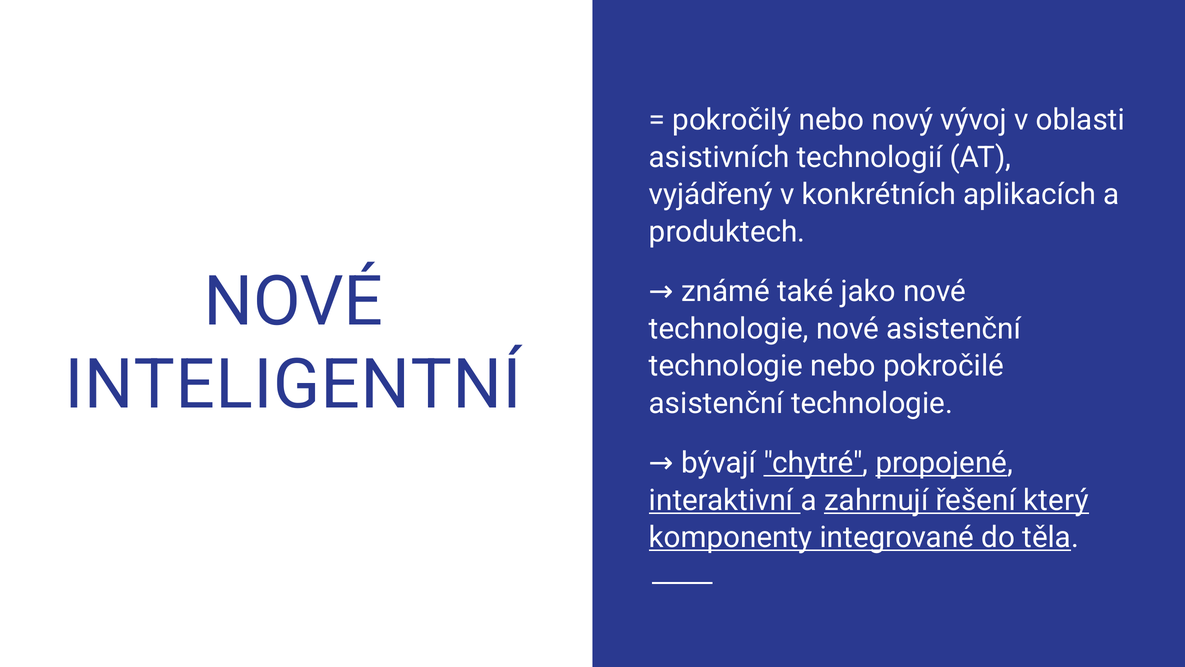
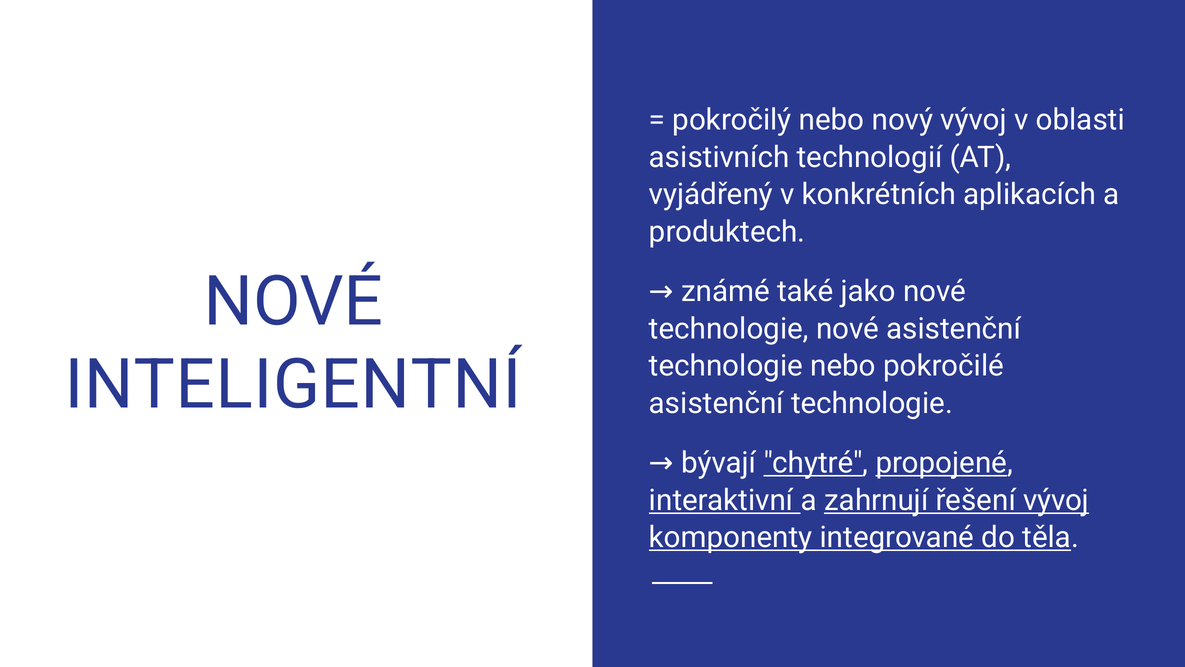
řešení který: který -> vývoj (1056, 500)
